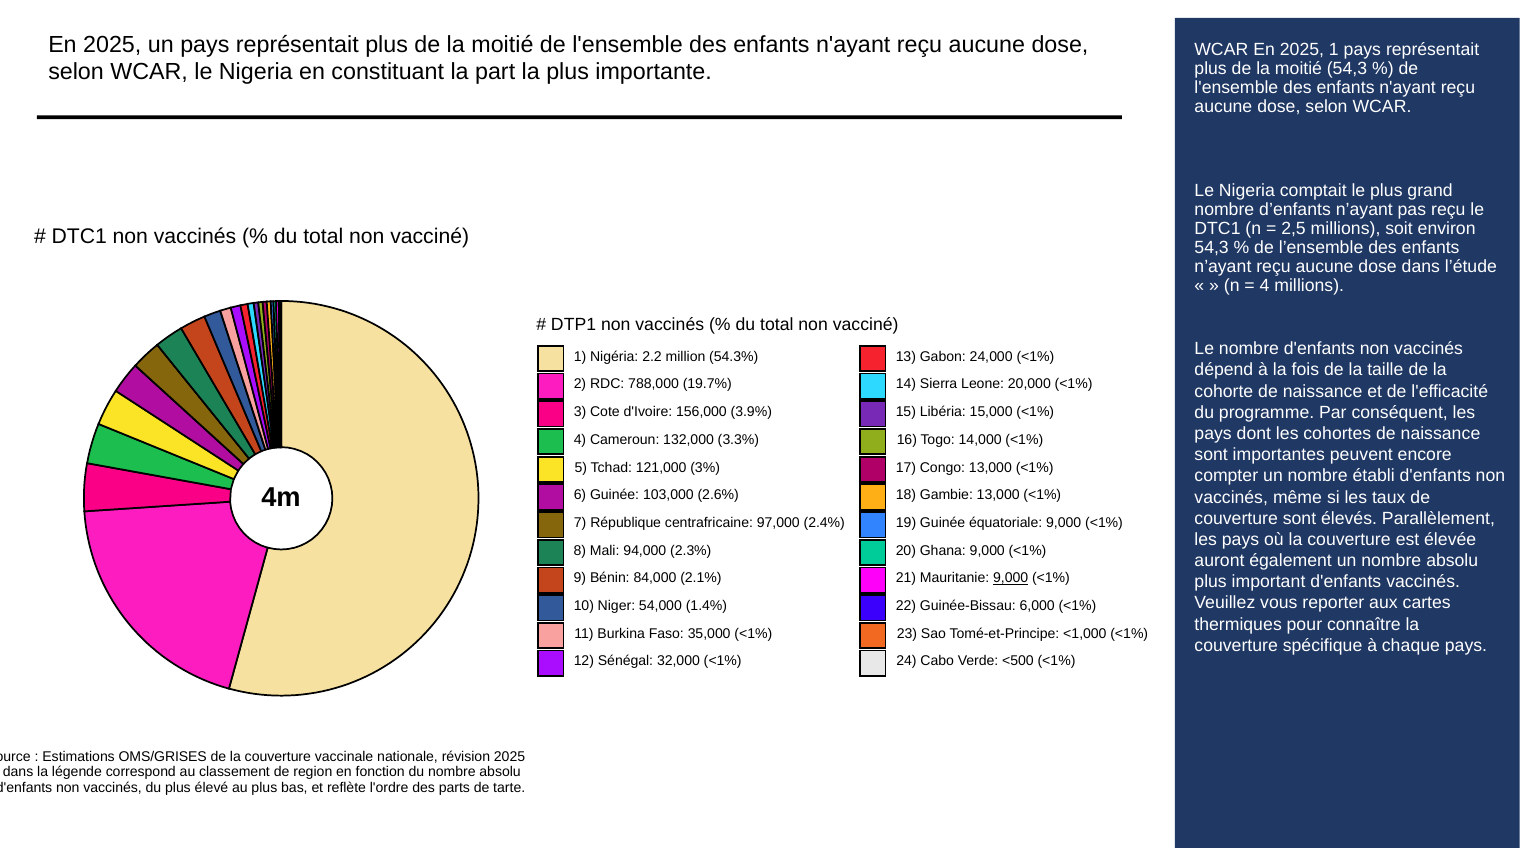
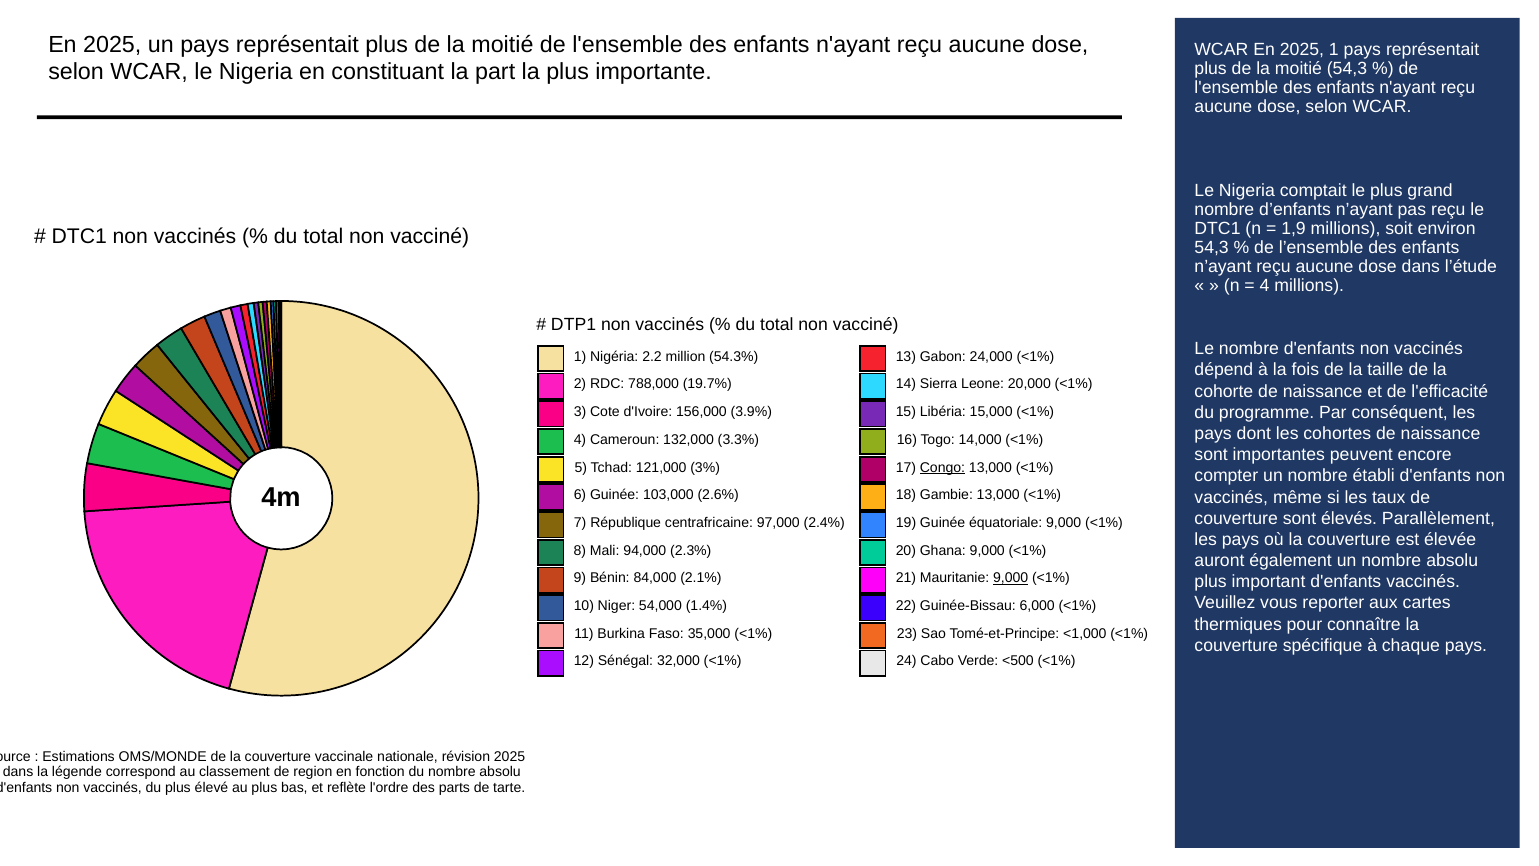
2,5: 2,5 -> 1,9 (1294, 228)
Congo underline: none -> present (942, 467)
OMS/GRISES: OMS/GRISES -> OMS/MONDE (163, 757)
